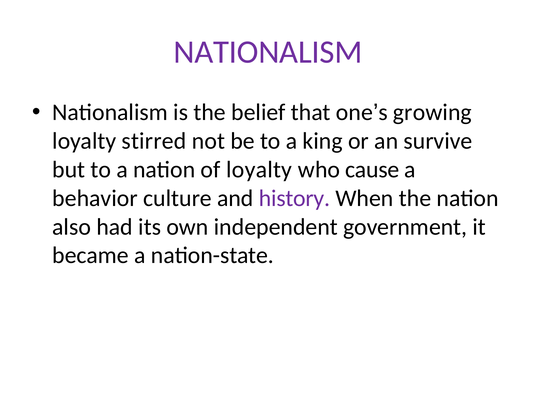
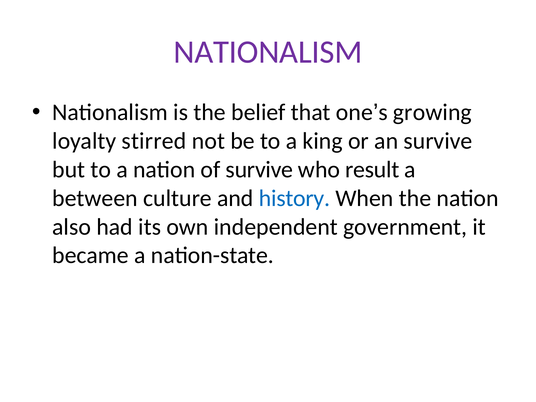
of loyalty: loyalty -> survive (259, 170)
cause: cause -> result (372, 170)
behavior: behavior -> between (95, 198)
history colour: purple -> blue (295, 198)
